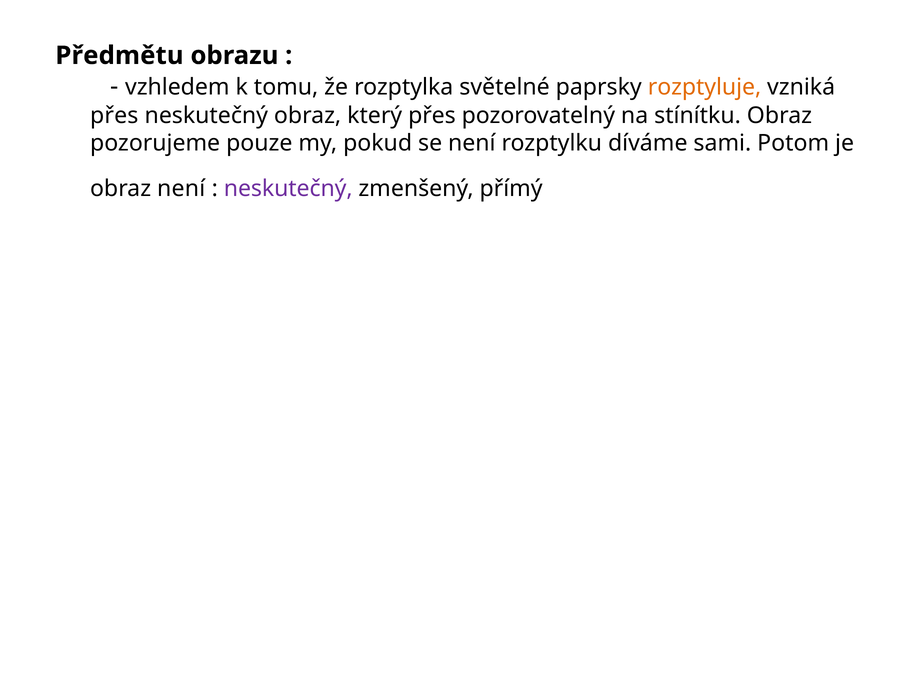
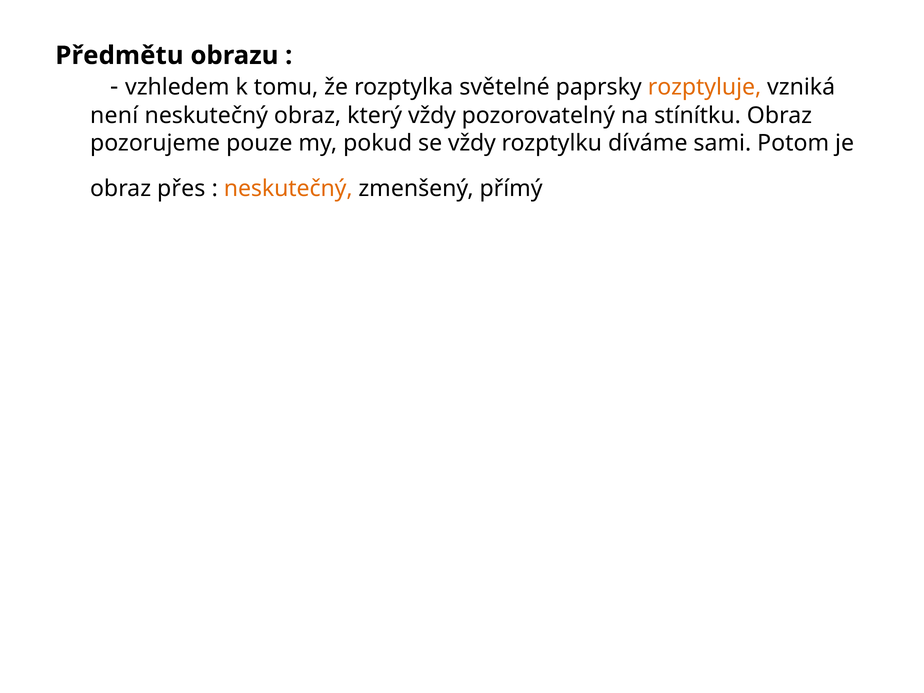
přes: přes -> není (114, 115)
který přes: přes -> vždy (432, 115)
se není: není -> vždy (472, 143)
obraz není: není -> přes (181, 189)
neskutečný colour: purple -> orange (288, 189)
